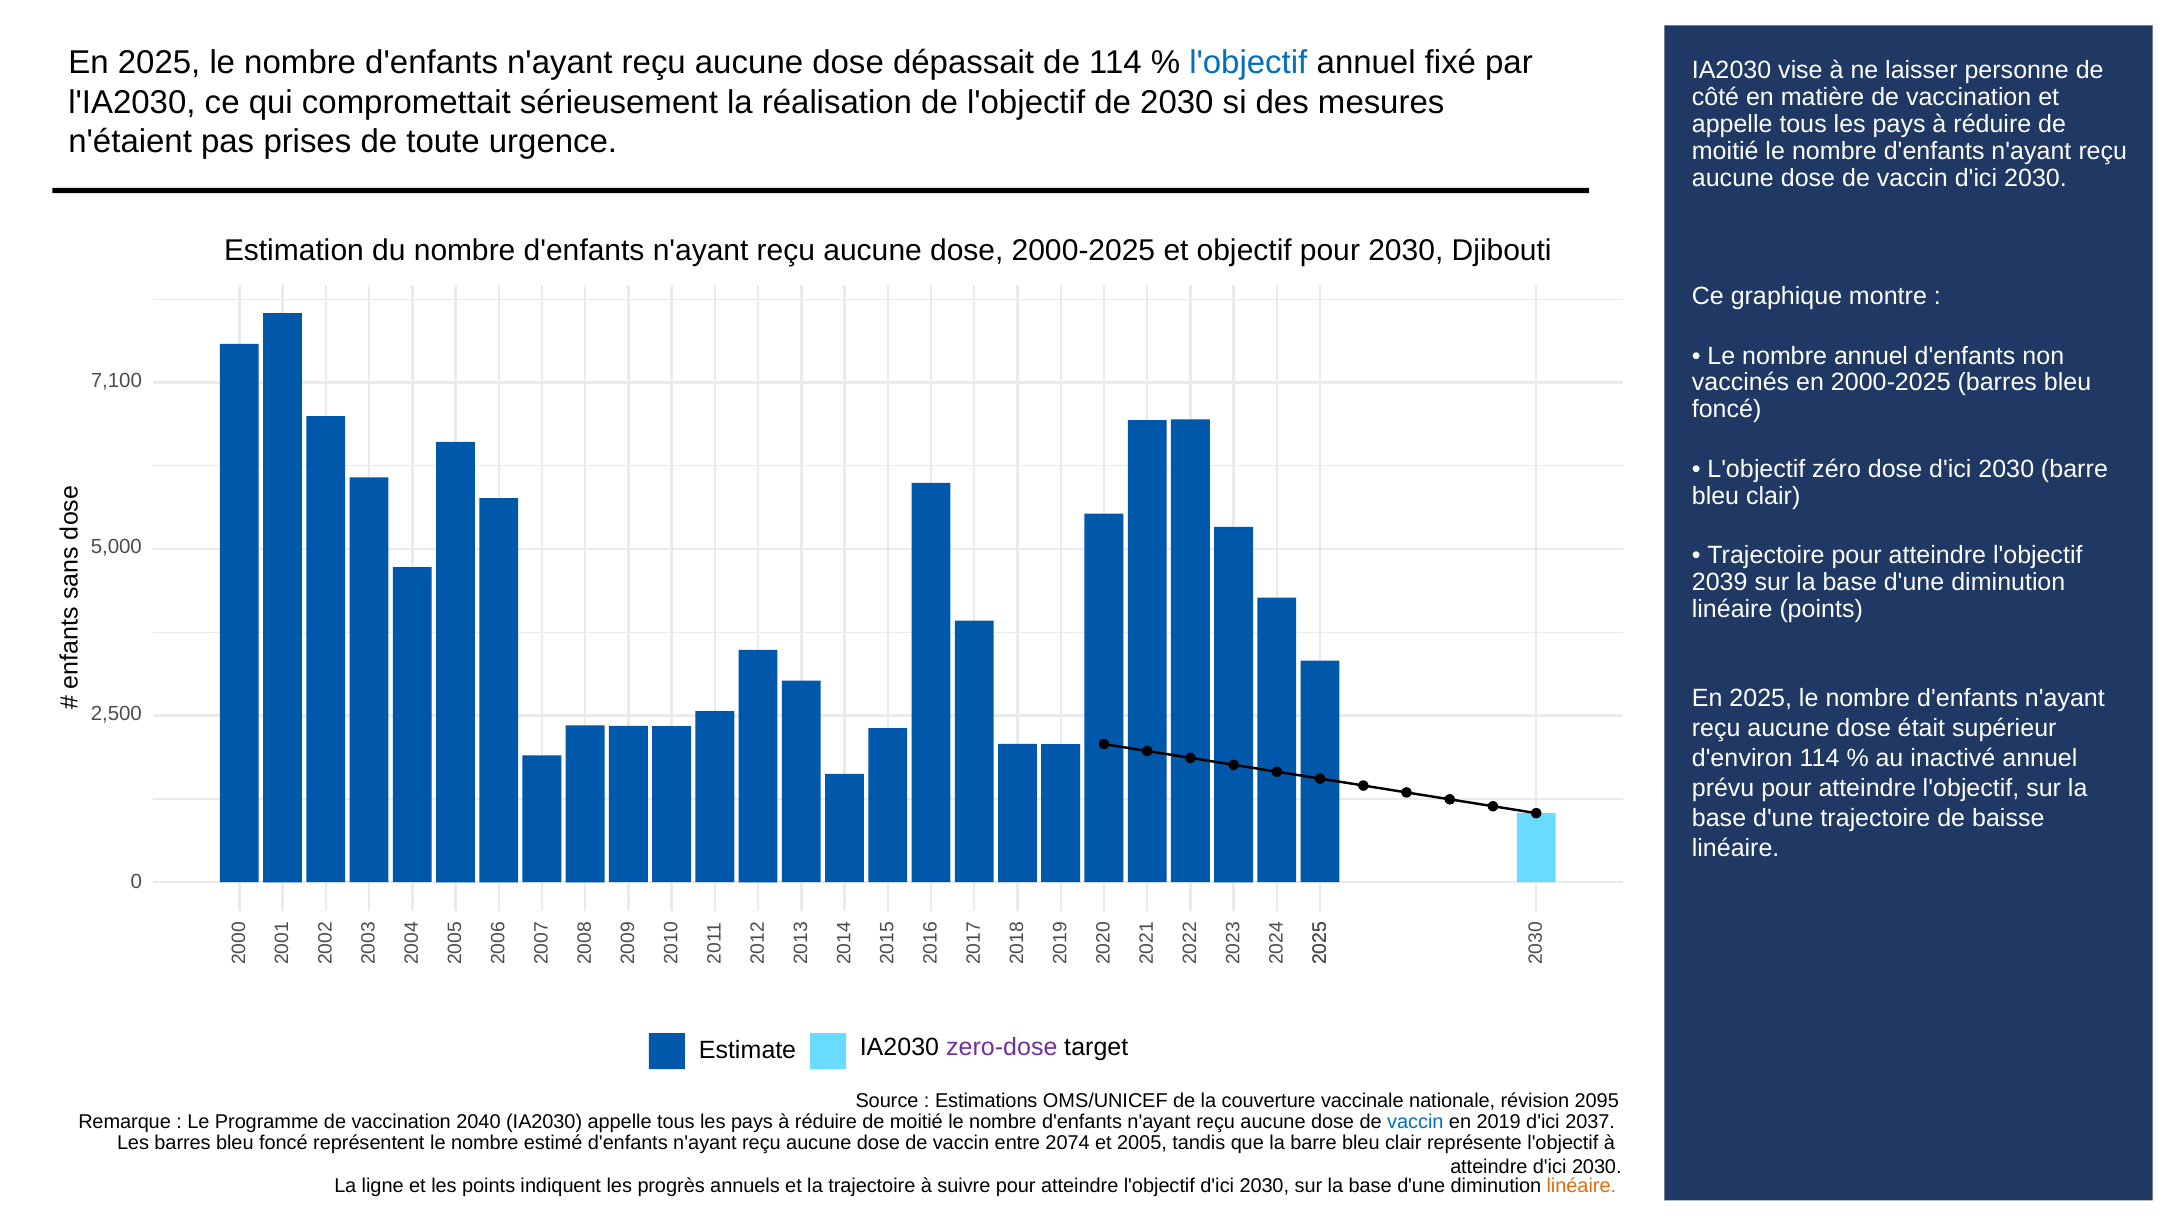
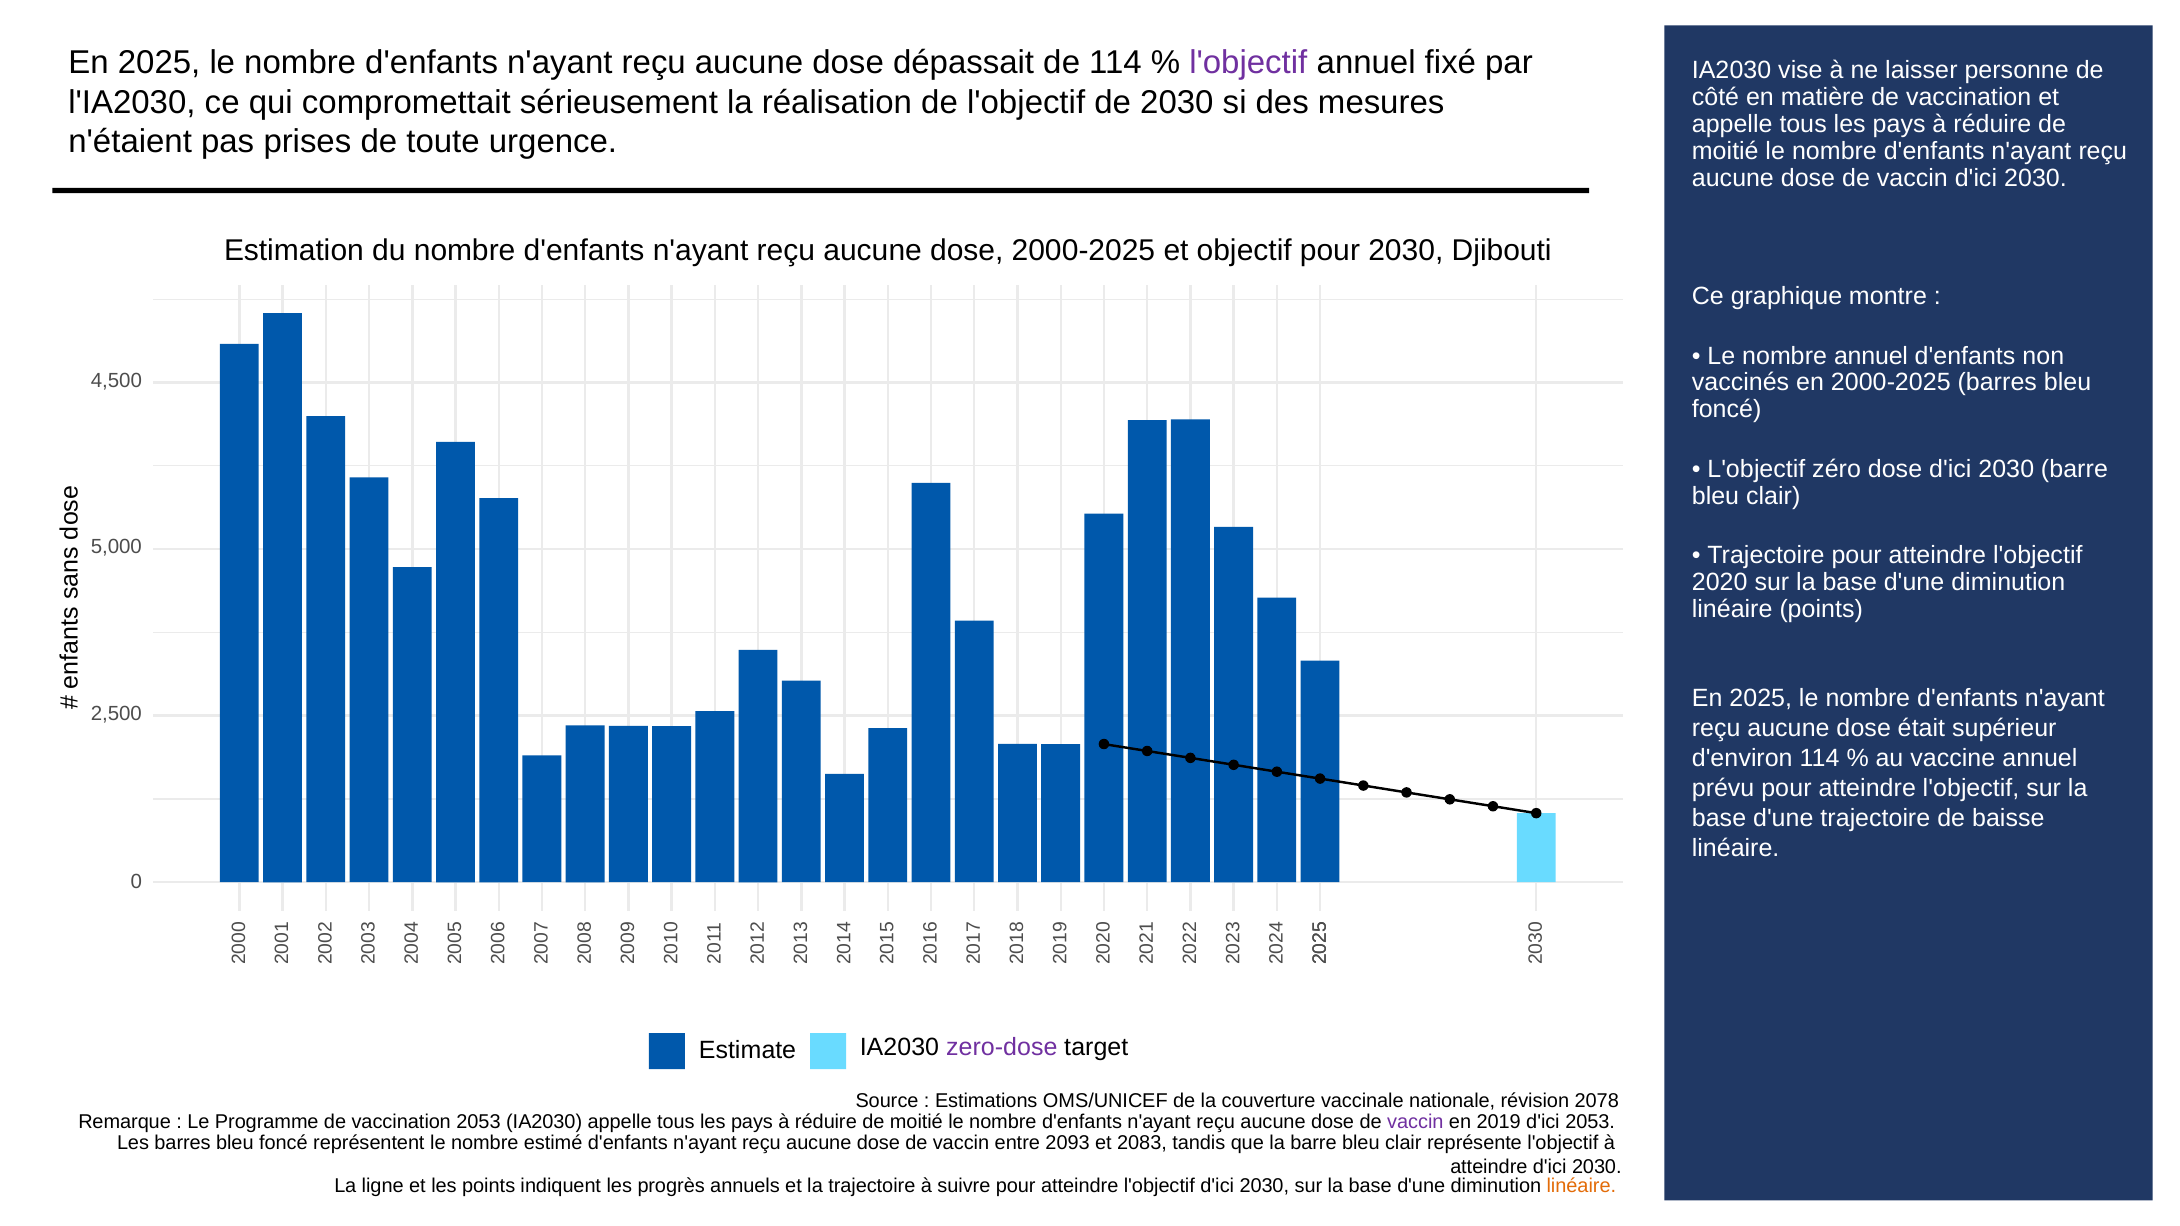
l'objectif colour: blue -> purple (1248, 63)
7,100: 7,100 -> 4,500 (116, 381)
2039: 2039 -> 2020 (1720, 582)
inactivé: inactivé -> vaccine (1953, 758)
2095: 2095 -> 2078 (1597, 1101)
vaccination 2040: 2040 -> 2053 (478, 1122)
vaccin colour: blue -> purple (1415, 1122)
d'ici 2037: 2037 -> 2053 (1590, 1122)
2074: 2074 -> 2093 (1068, 1143)
2005: 2005 -> 2083 (1142, 1143)
